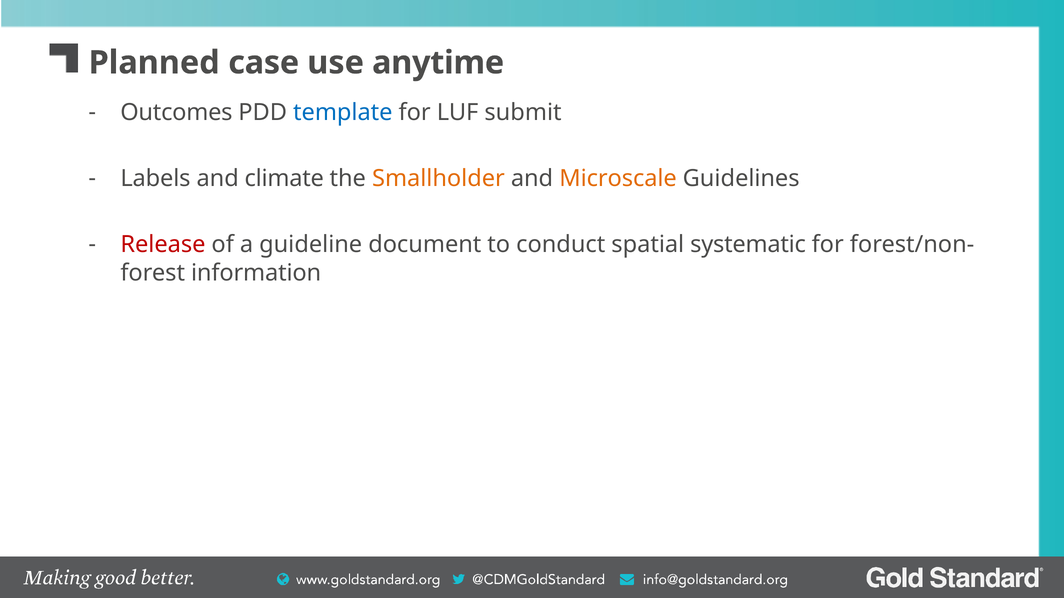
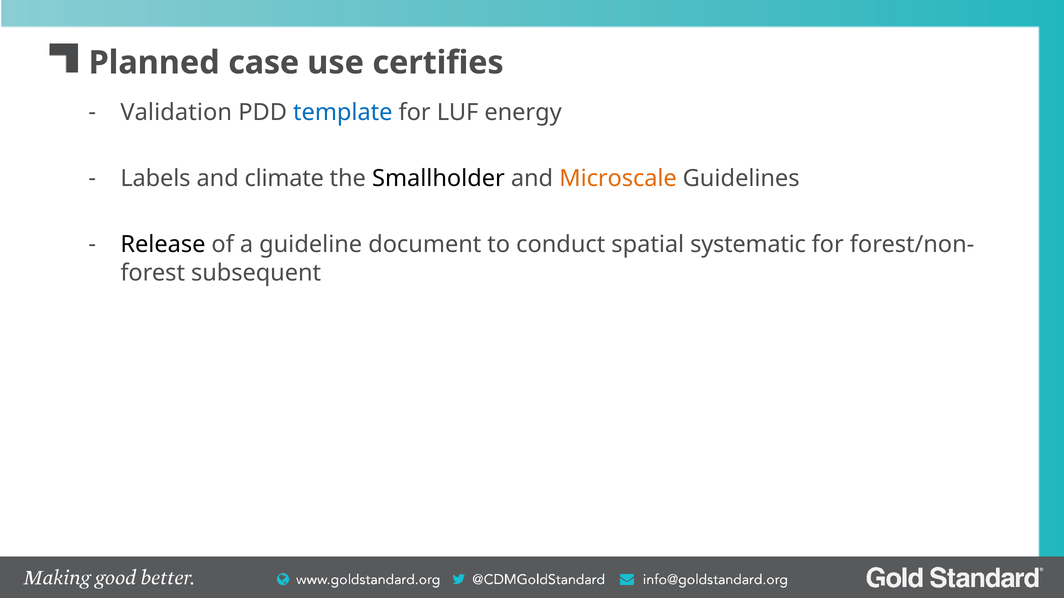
anytime: anytime -> certifies (438, 63)
Outcomes: Outcomes -> Validation (176, 112)
submit: submit -> energy (523, 112)
Smallholder colour: orange -> black (438, 179)
Release colour: red -> black (163, 245)
information: information -> subsequent (256, 273)
